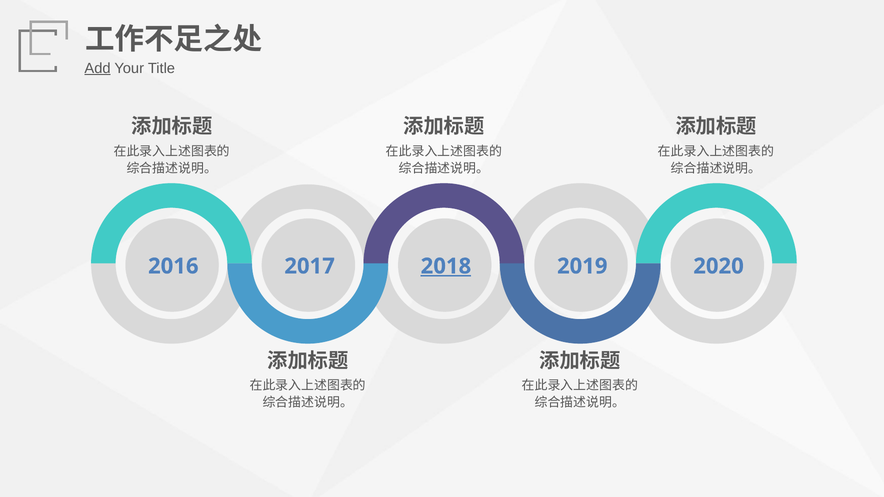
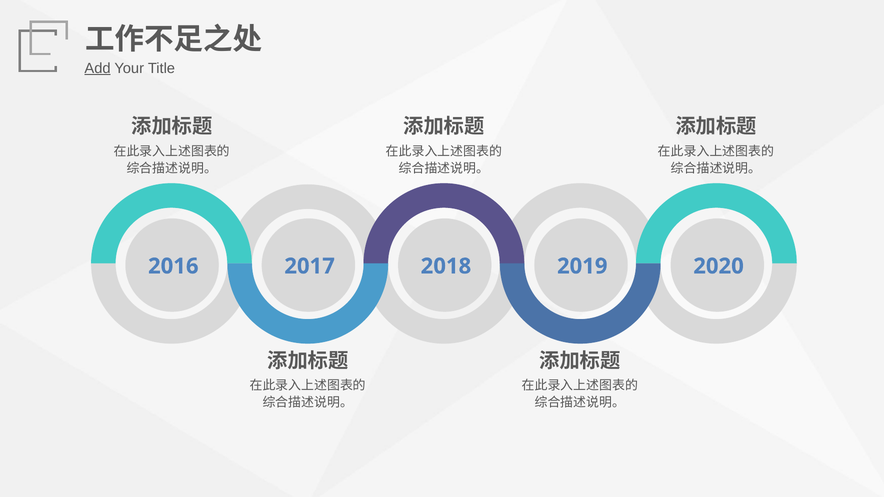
2018 underline: present -> none (446, 266)
